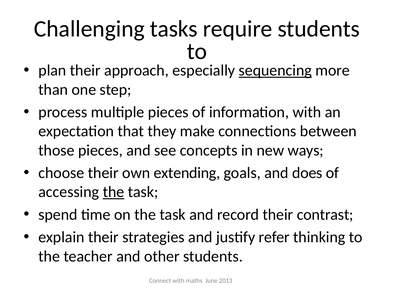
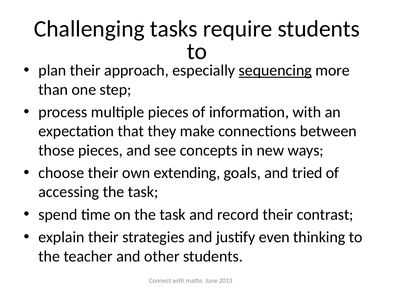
does: does -> tried (307, 173)
the underline: present -> none (114, 192)
refer: refer -> even (274, 237)
